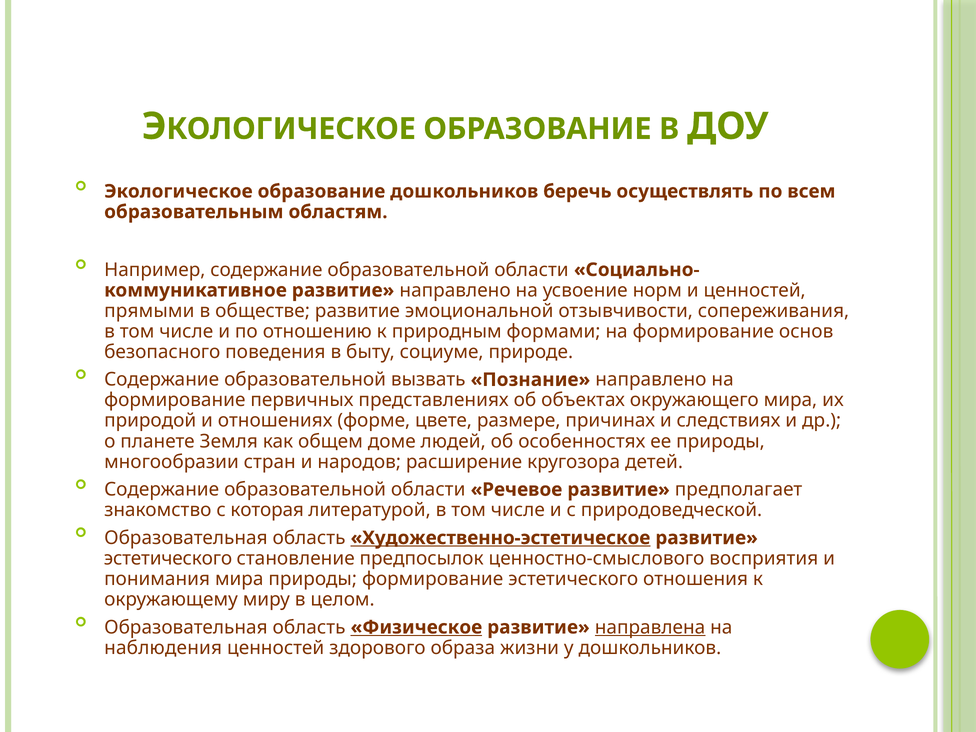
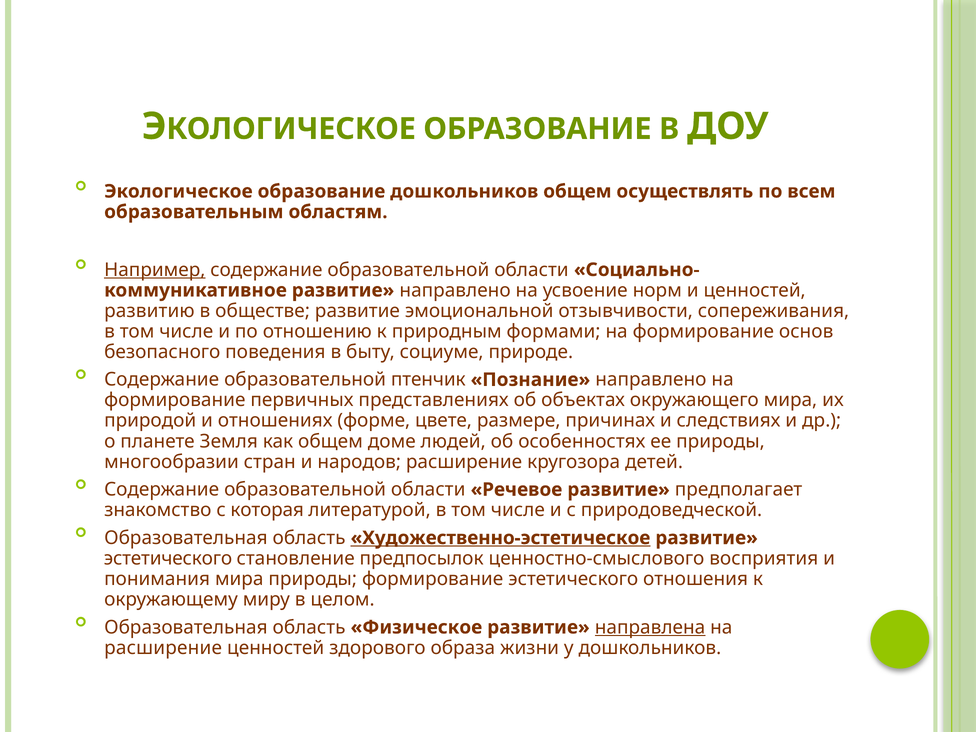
дошкольников беречь: беречь -> общем (577, 191)
Например underline: none -> present (155, 270)
прямыми: прямыми -> развитию (149, 311)
вызвать: вызвать -> птенчик (428, 380)
Физическое underline: present -> none (416, 627)
наблюдения: наблюдения -> расширение (163, 648)
